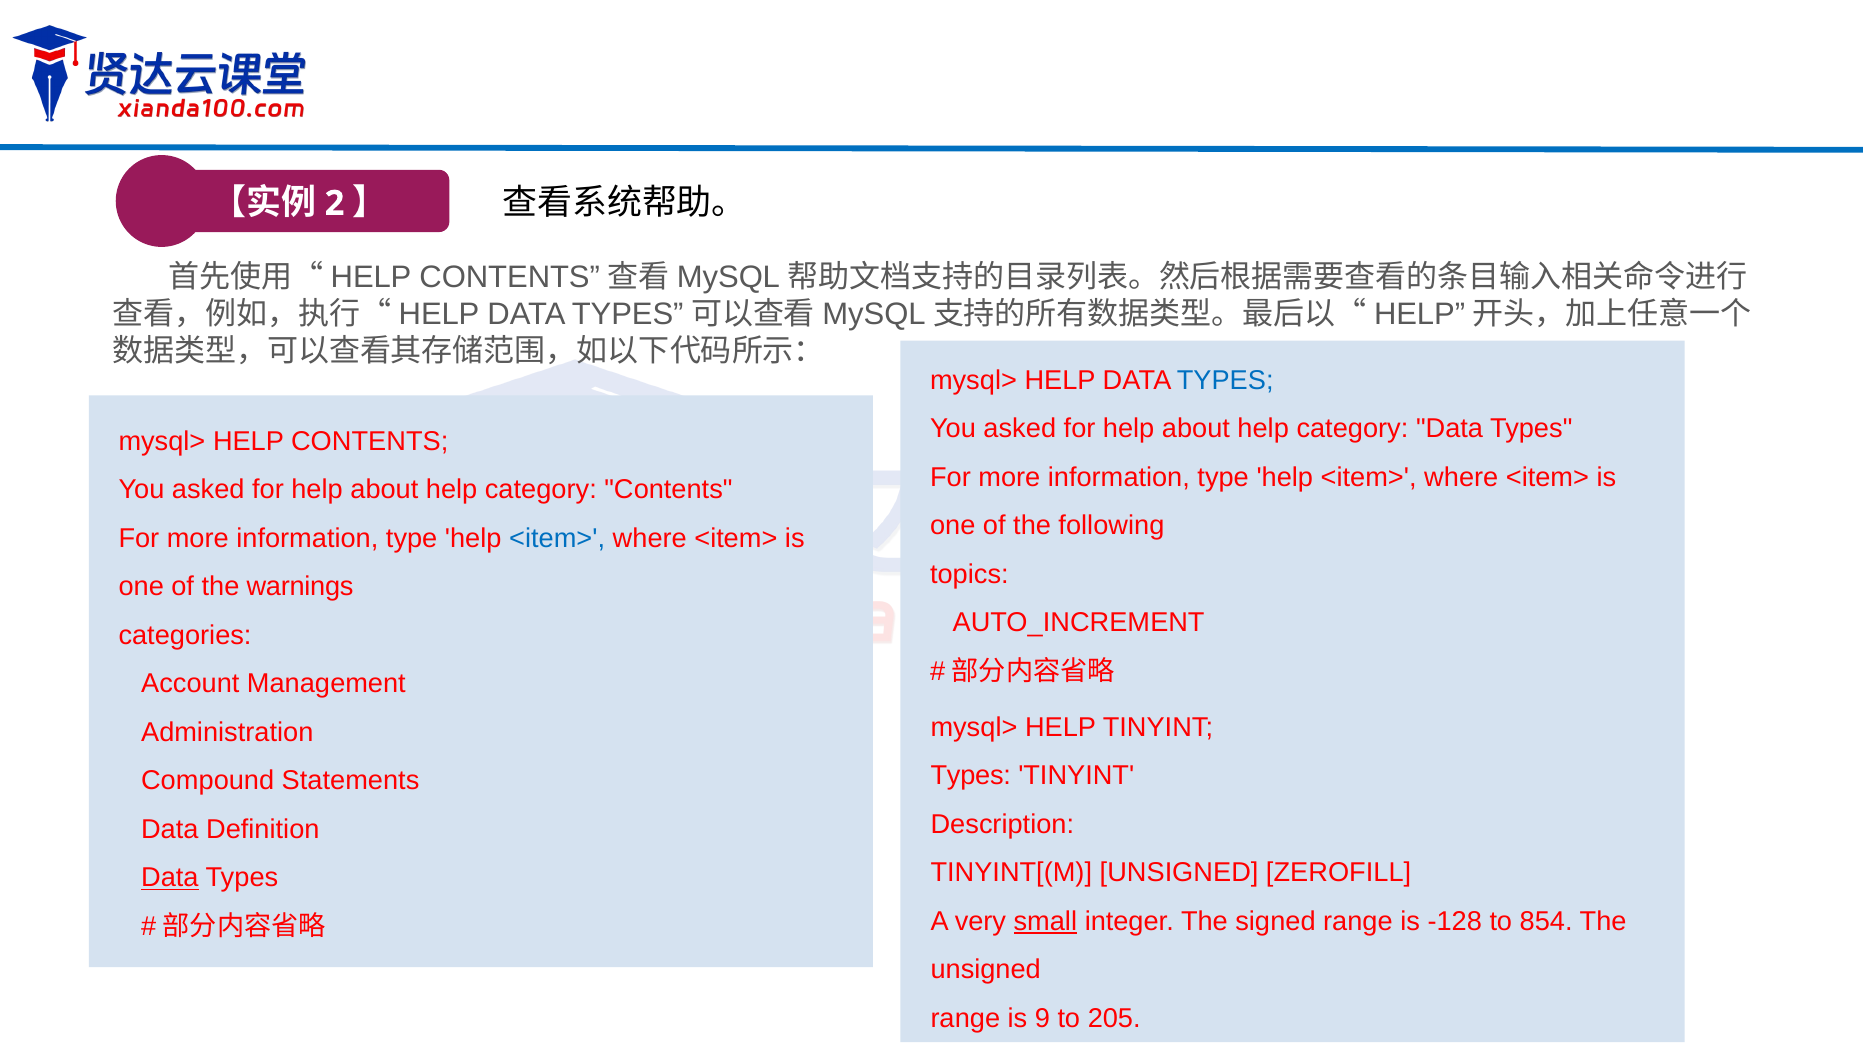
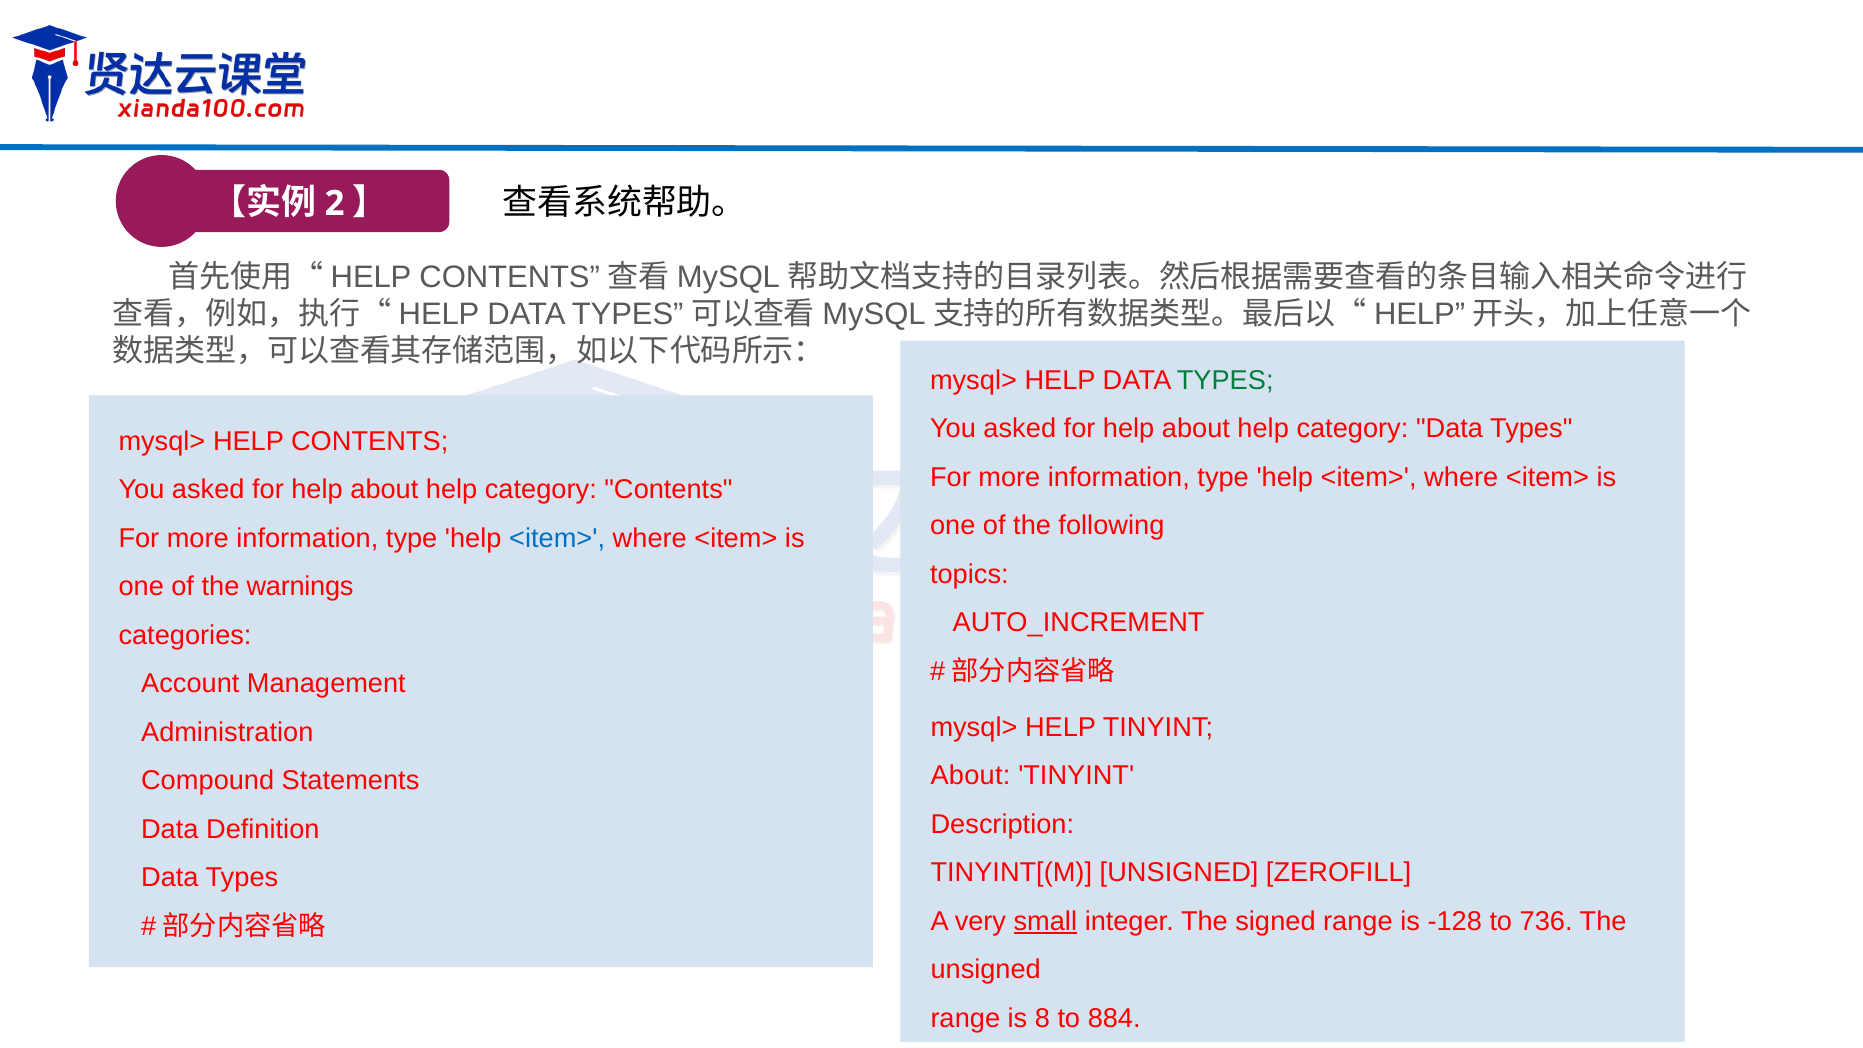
TYPES colour: blue -> green (1225, 380)
Types: Types -> About (971, 776)
Data underline: present -> none (170, 878)
854: 854 -> 736 (1546, 921)
9: 9 -> 8 (1042, 1018)
205: 205 -> 884 (1114, 1018)
